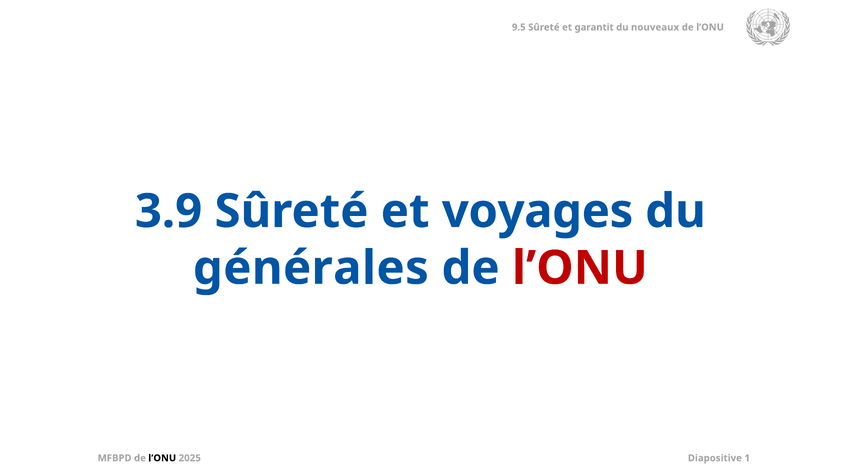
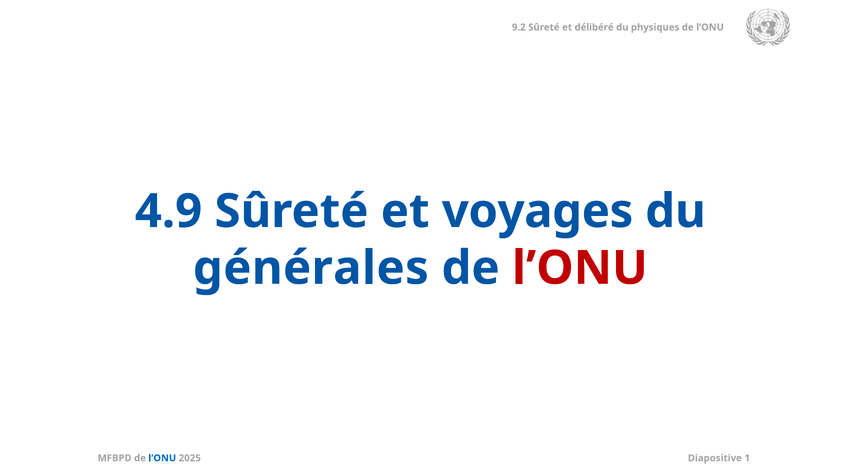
9.5: 9.5 -> 9.2 (519, 27)
garantit: garantit -> délibéré (594, 27)
nouveaux: nouveaux -> physiques (655, 27)
3.9: 3.9 -> 4.9 (169, 211)
l’ONU colour: black -> blue (162, 458)
